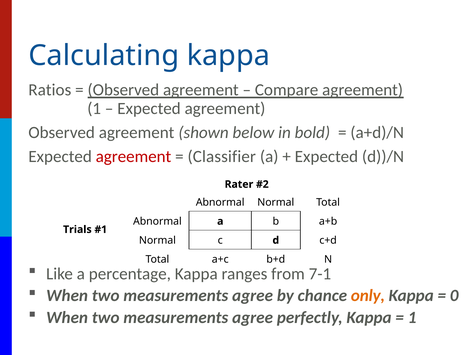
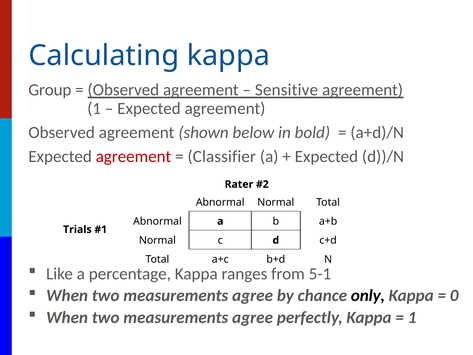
Ratios: Ratios -> Group (50, 90)
Compare: Compare -> Sensitive (287, 90)
7-1: 7-1 -> 5-1 (320, 274)
only colour: orange -> black (368, 295)
